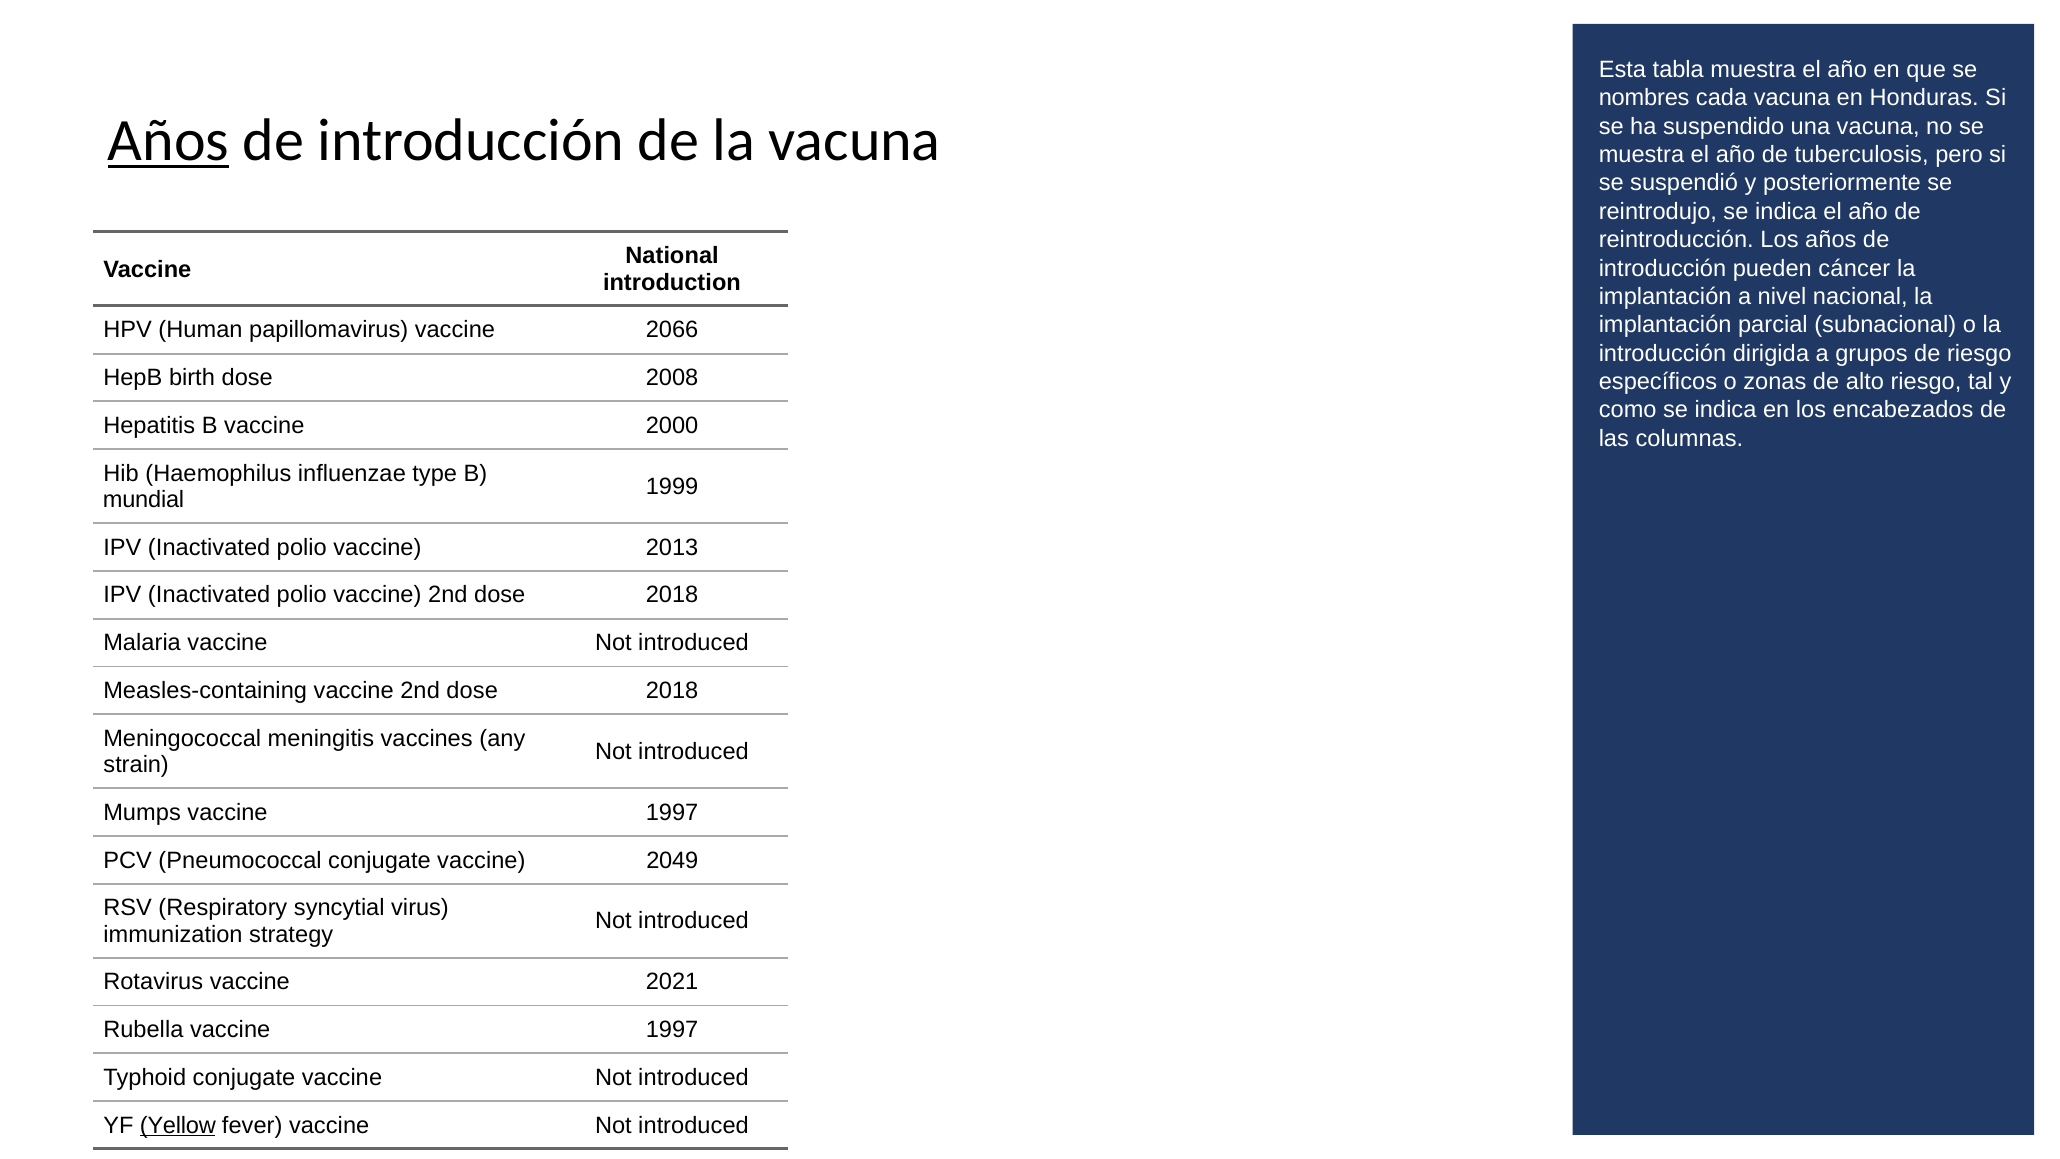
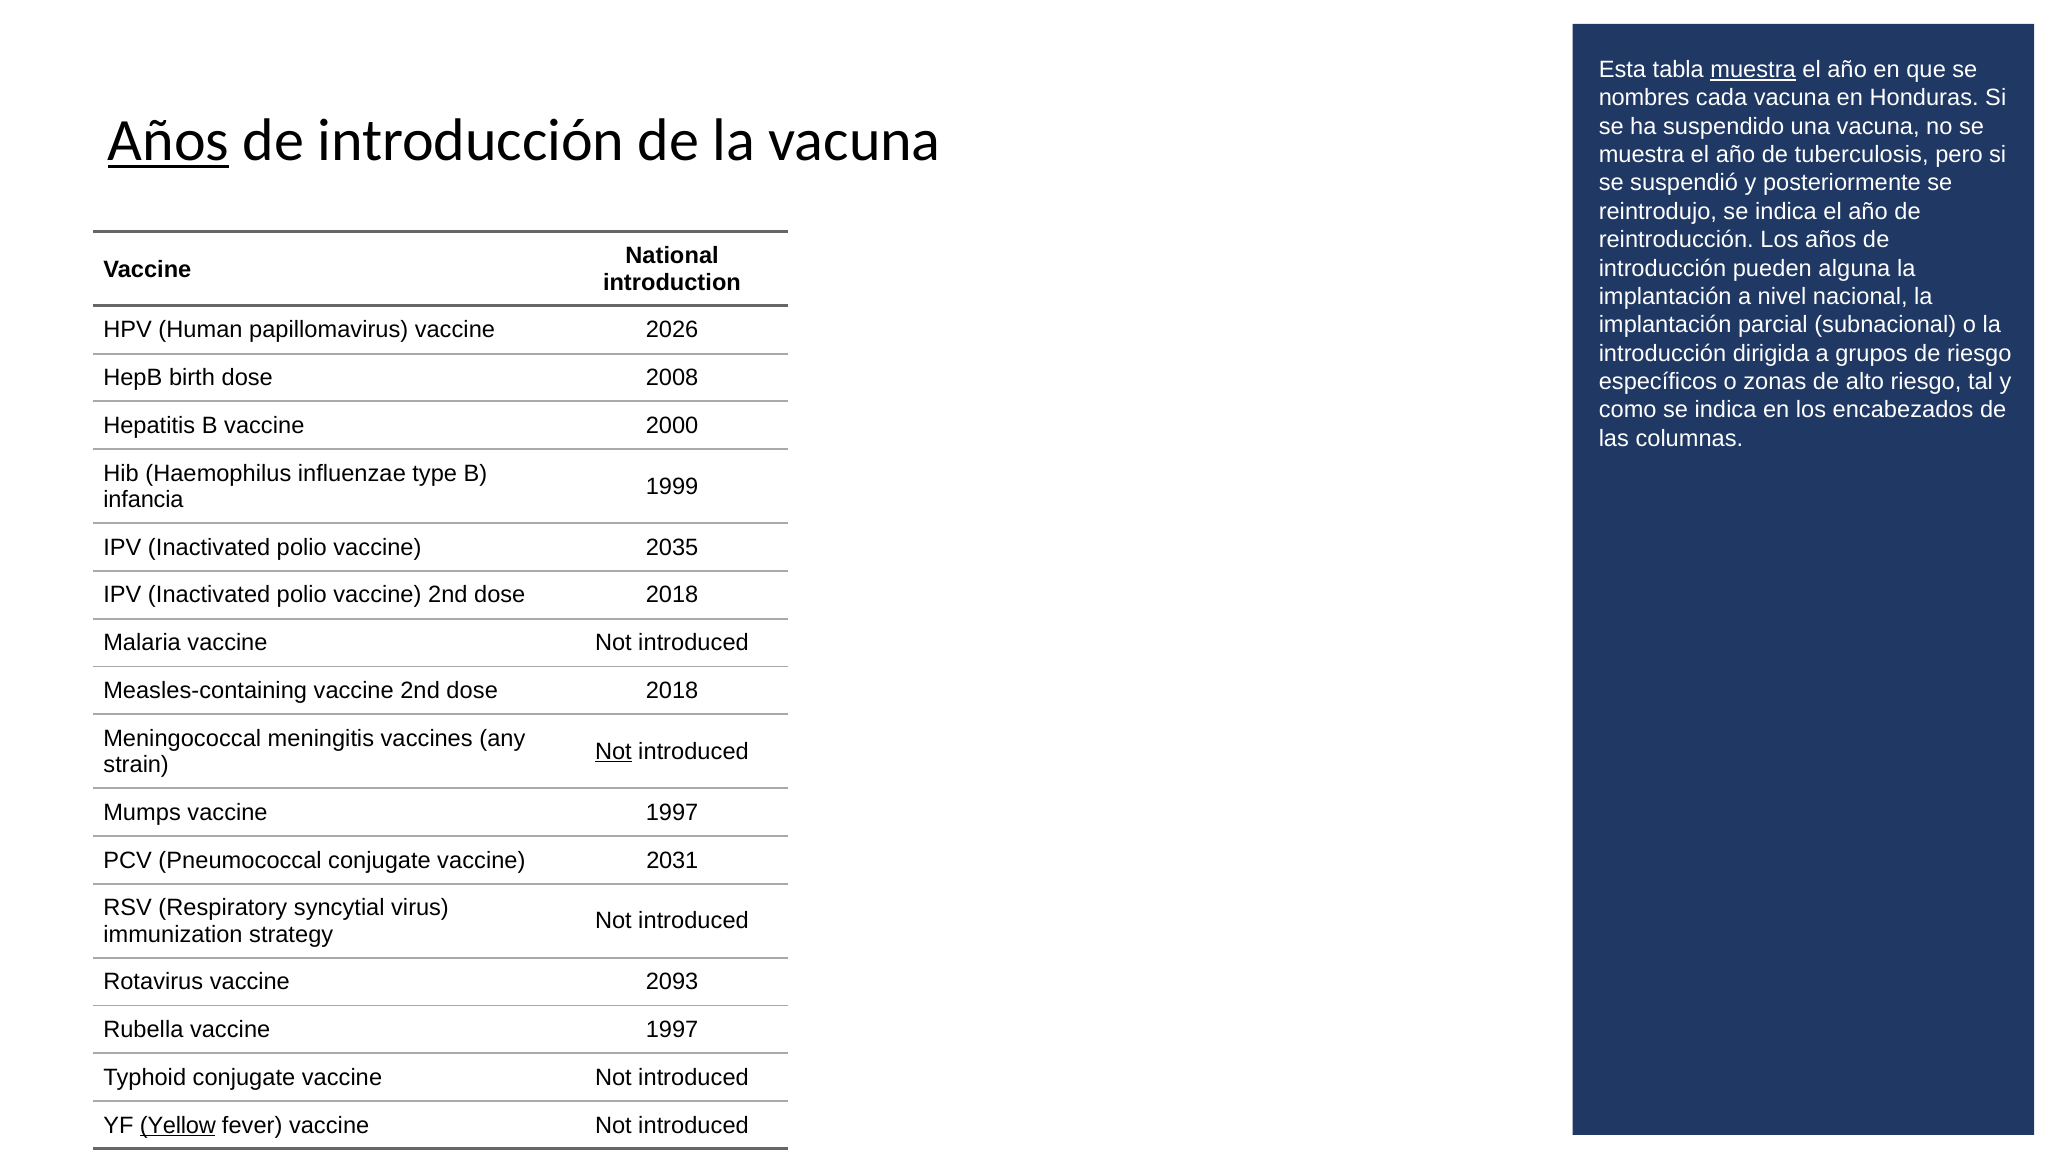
muestra underline: none -> present (1753, 70)
cáncer: cáncer -> alguna (1854, 268)
2066: 2066 -> 2026 (672, 330)
mundial: mundial -> infancia (143, 500)
2013: 2013 -> 2035 (672, 547)
Not underline: none -> present (613, 751)
2049: 2049 -> 2031 (672, 860)
2021: 2021 -> 2093 (672, 982)
